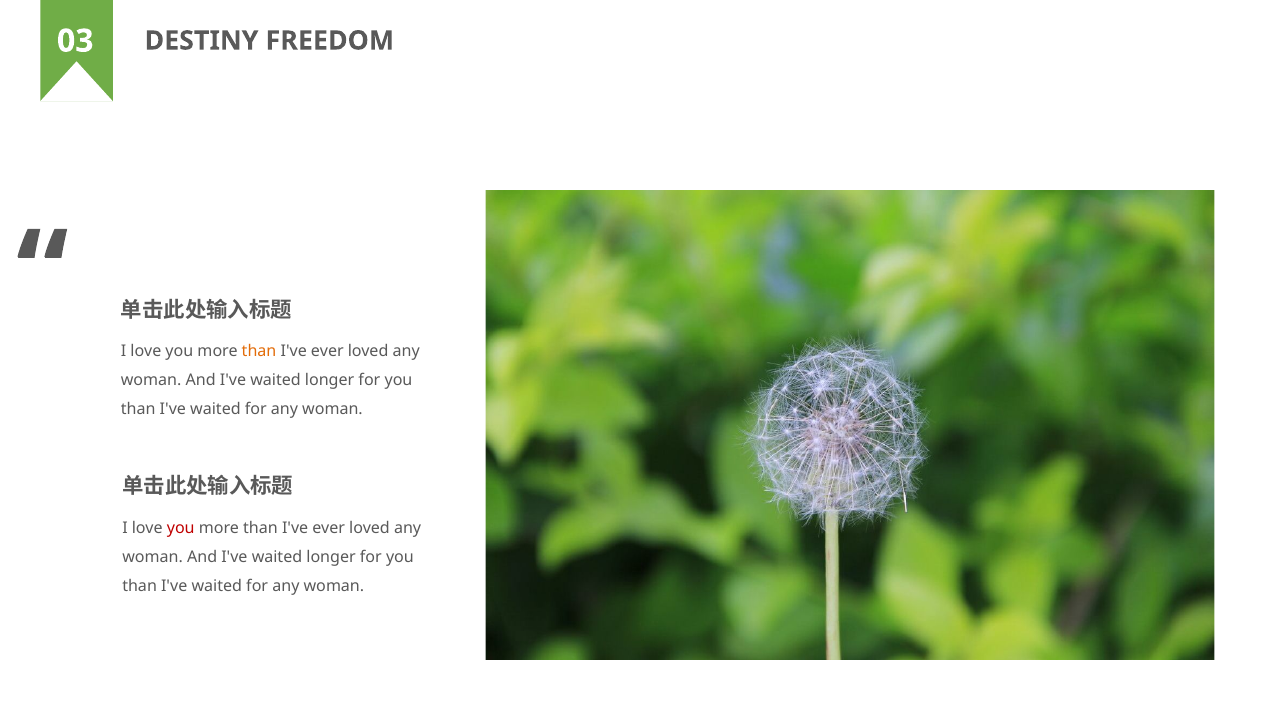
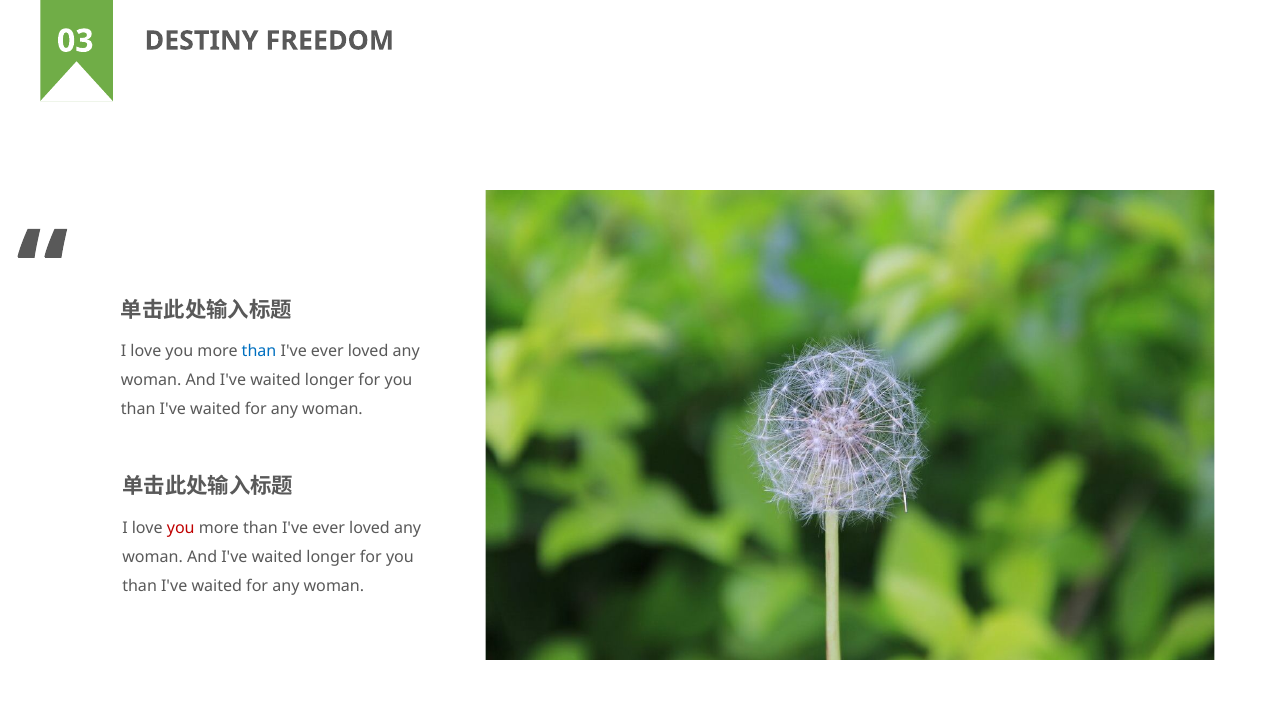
than colour: orange -> blue (259, 352)
